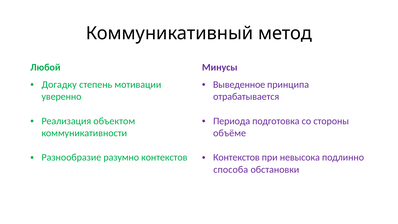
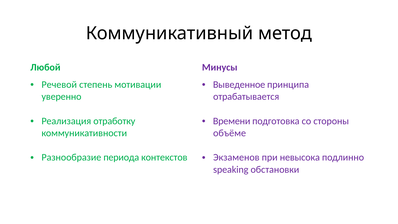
Догадку: Догадку -> Речевой (59, 85)
объектом: объектом -> отработку (114, 121)
Периода: Периода -> Времени (232, 121)
разумно: разумно -> периода (121, 157)
Контекстов: Контекстов -> Экзаменов (236, 157)
способа: способа -> speaking (231, 169)
